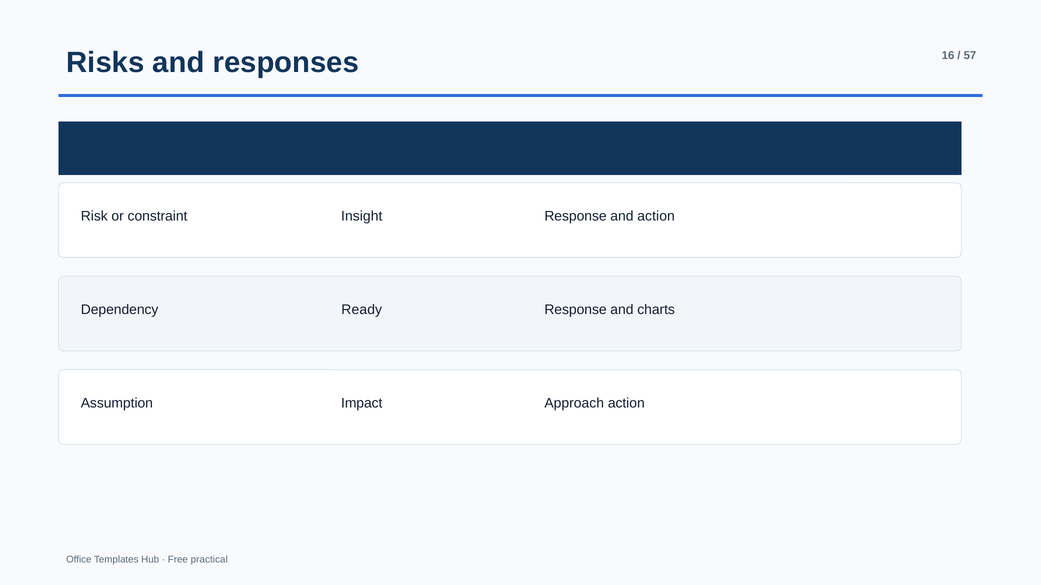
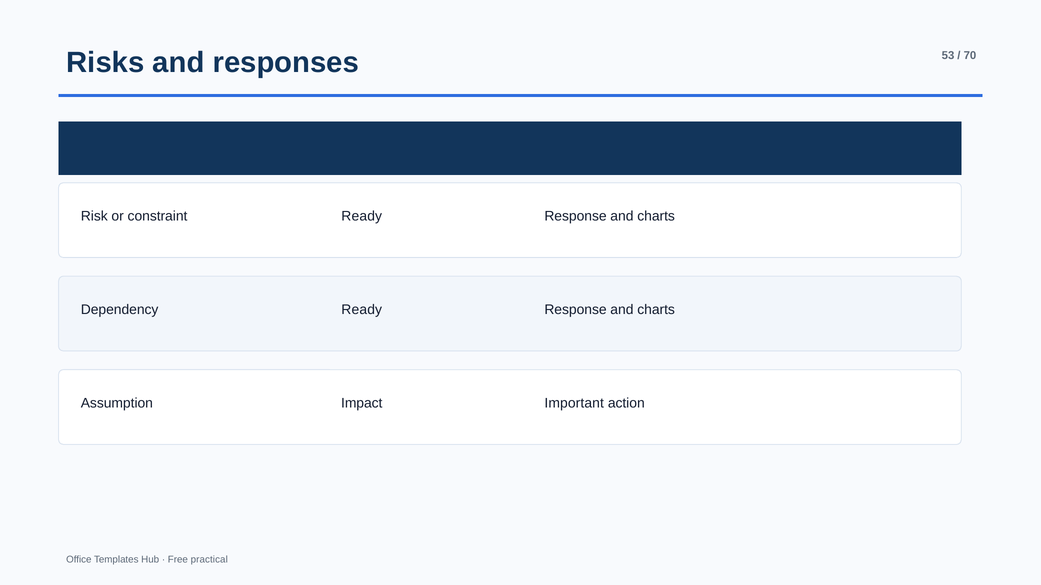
16: 16 -> 53 (948, 55)
57: 57 -> 70 (970, 55)
constraint Insight: Insight -> Ready (362, 216)
action: action -> charts (656, 216)
Approach: Approach -> Important (574, 403)
